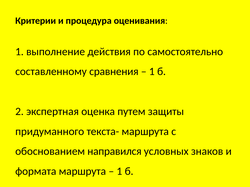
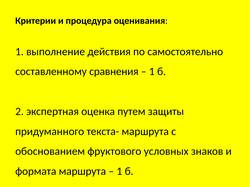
направился: направился -> фруктового (114, 152)
